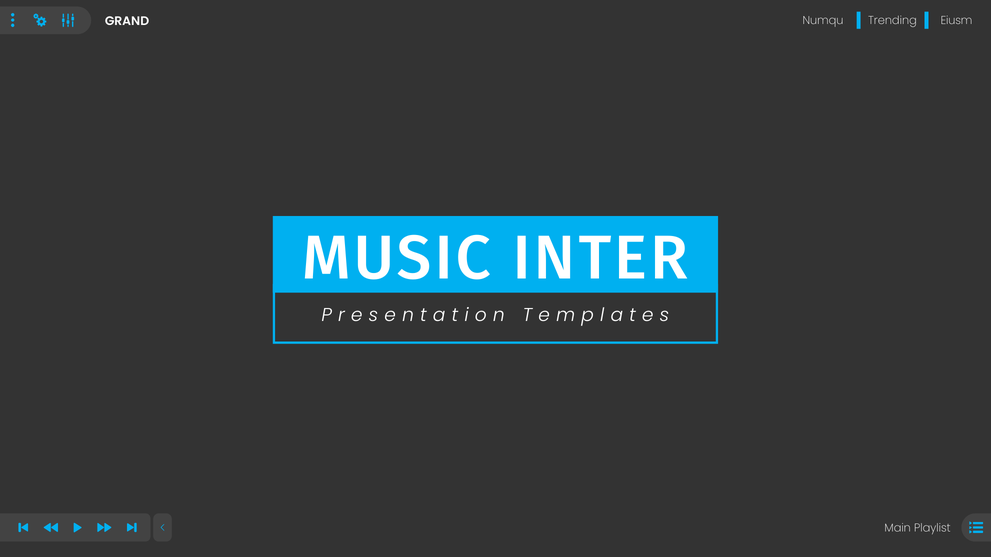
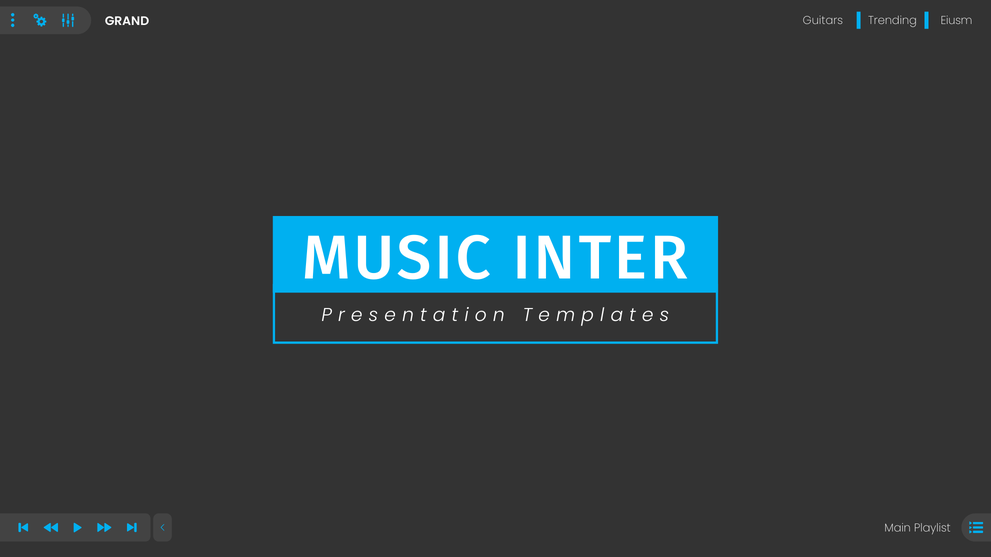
Numqu: Numqu -> Guitars (823, 21)
